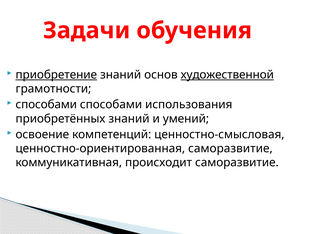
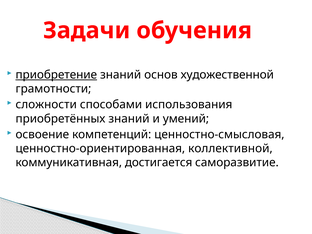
художественной underline: present -> none (227, 75)
способами: способами -> сложности (46, 105)
ценностно-ориентированная саморазвитие: саморазвитие -> коллективной (230, 149)
происходит: происходит -> достигается (159, 163)
